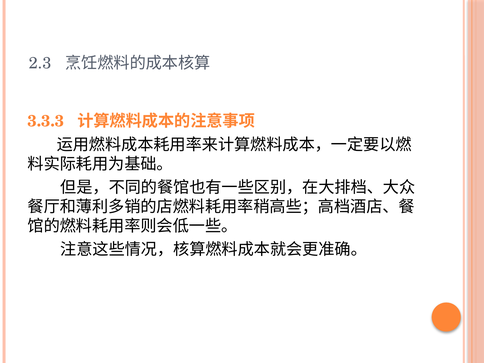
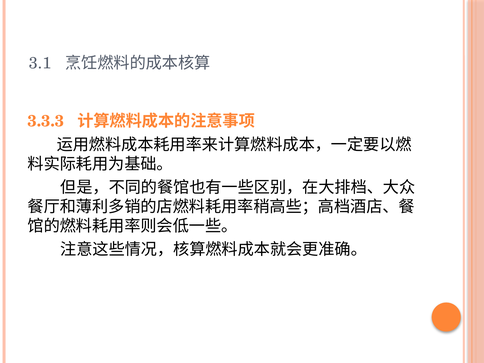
2.3: 2.3 -> 3.1 (40, 63)
